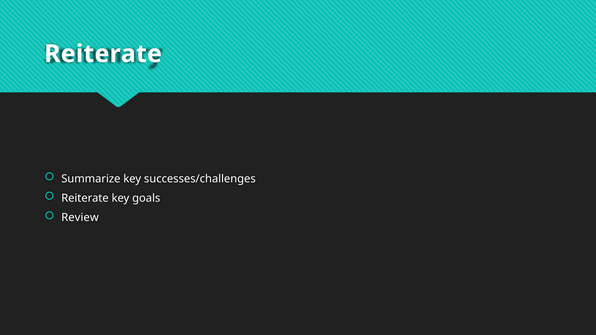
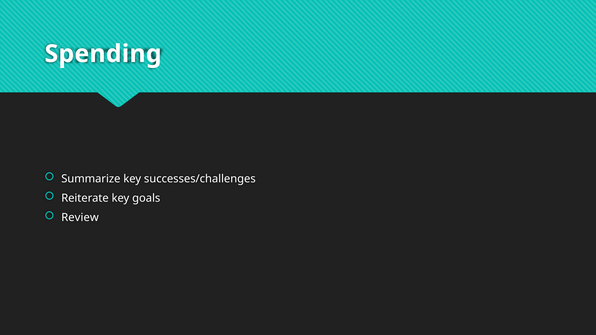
Reiterate: Reiterate -> Spending (103, 54)
